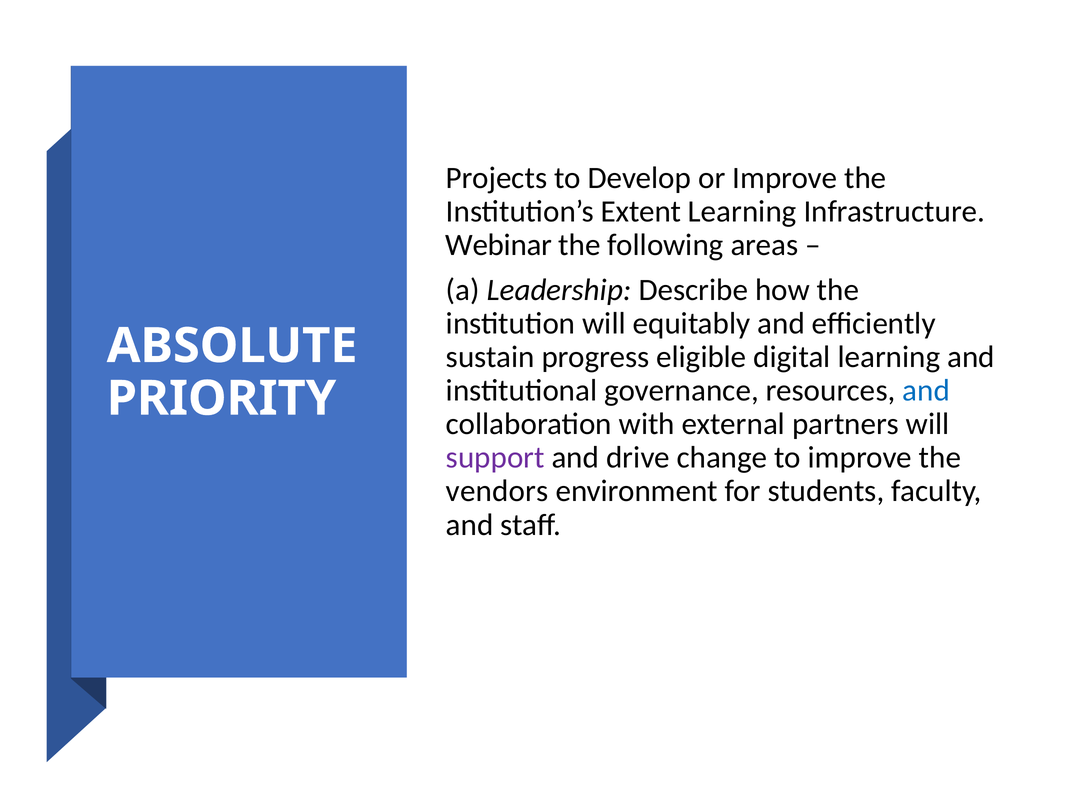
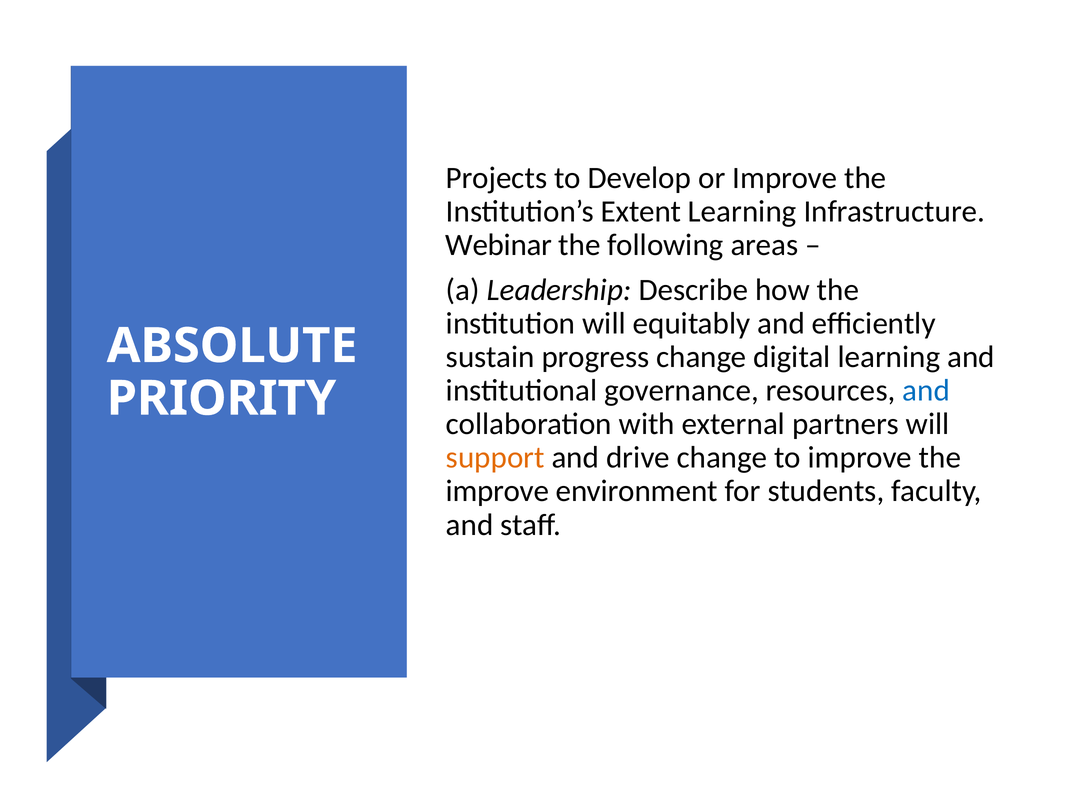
progress eligible: eligible -> change (701, 357)
support colour: purple -> orange (495, 458)
vendors: vendors -> improve (497, 492)
